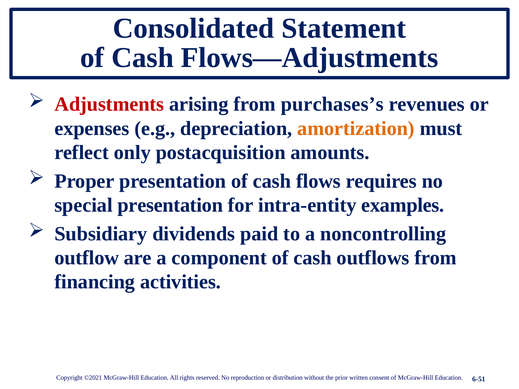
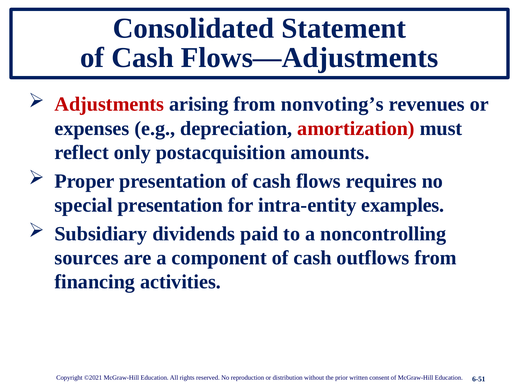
purchases’s: purchases’s -> nonvoting’s (332, 104)
amortization colour: orange -> red (356, 128)
outflow: outflow -> sources (87, 258)
